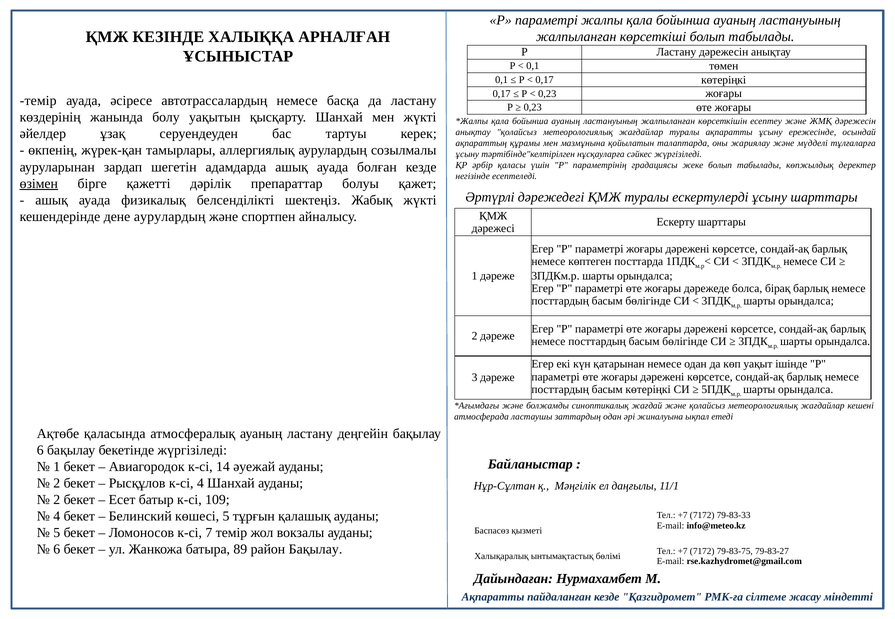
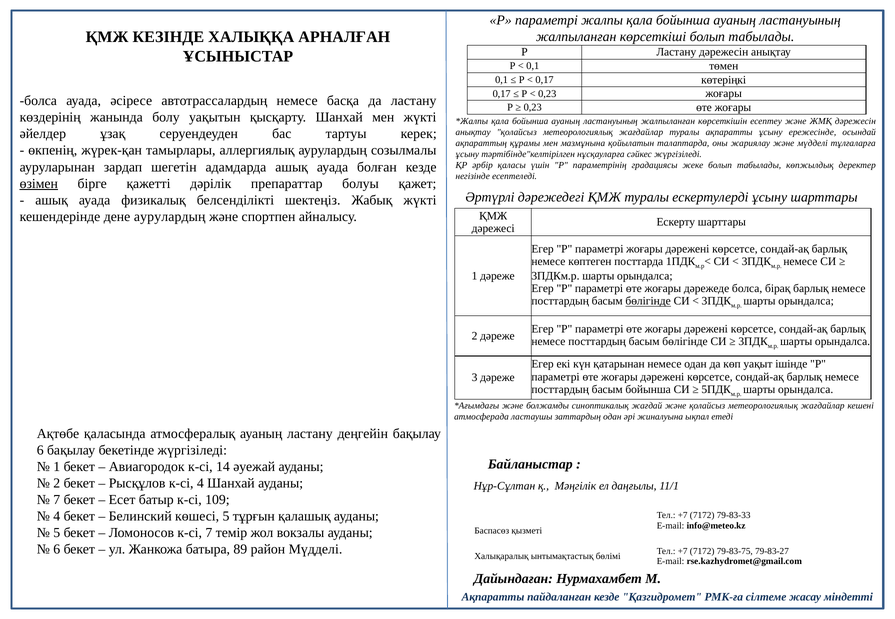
темір: темір -> болса (38, 101)
бөлігінде underline: none -> present (648, 301)
басым көтеріңкі: көтеріңкі -> бойынша (648, 390)
2: 2 -> 7 (57, 500)
район Бақылау: Бақылау -> Мүдделі (316, 550)
